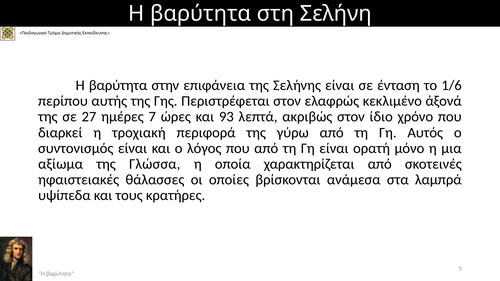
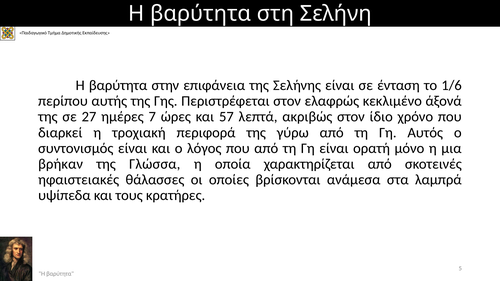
93: 93 -> 57 (226, 117)
αξίωμα: αξίωμα -> βρήκαν (61, 164)
